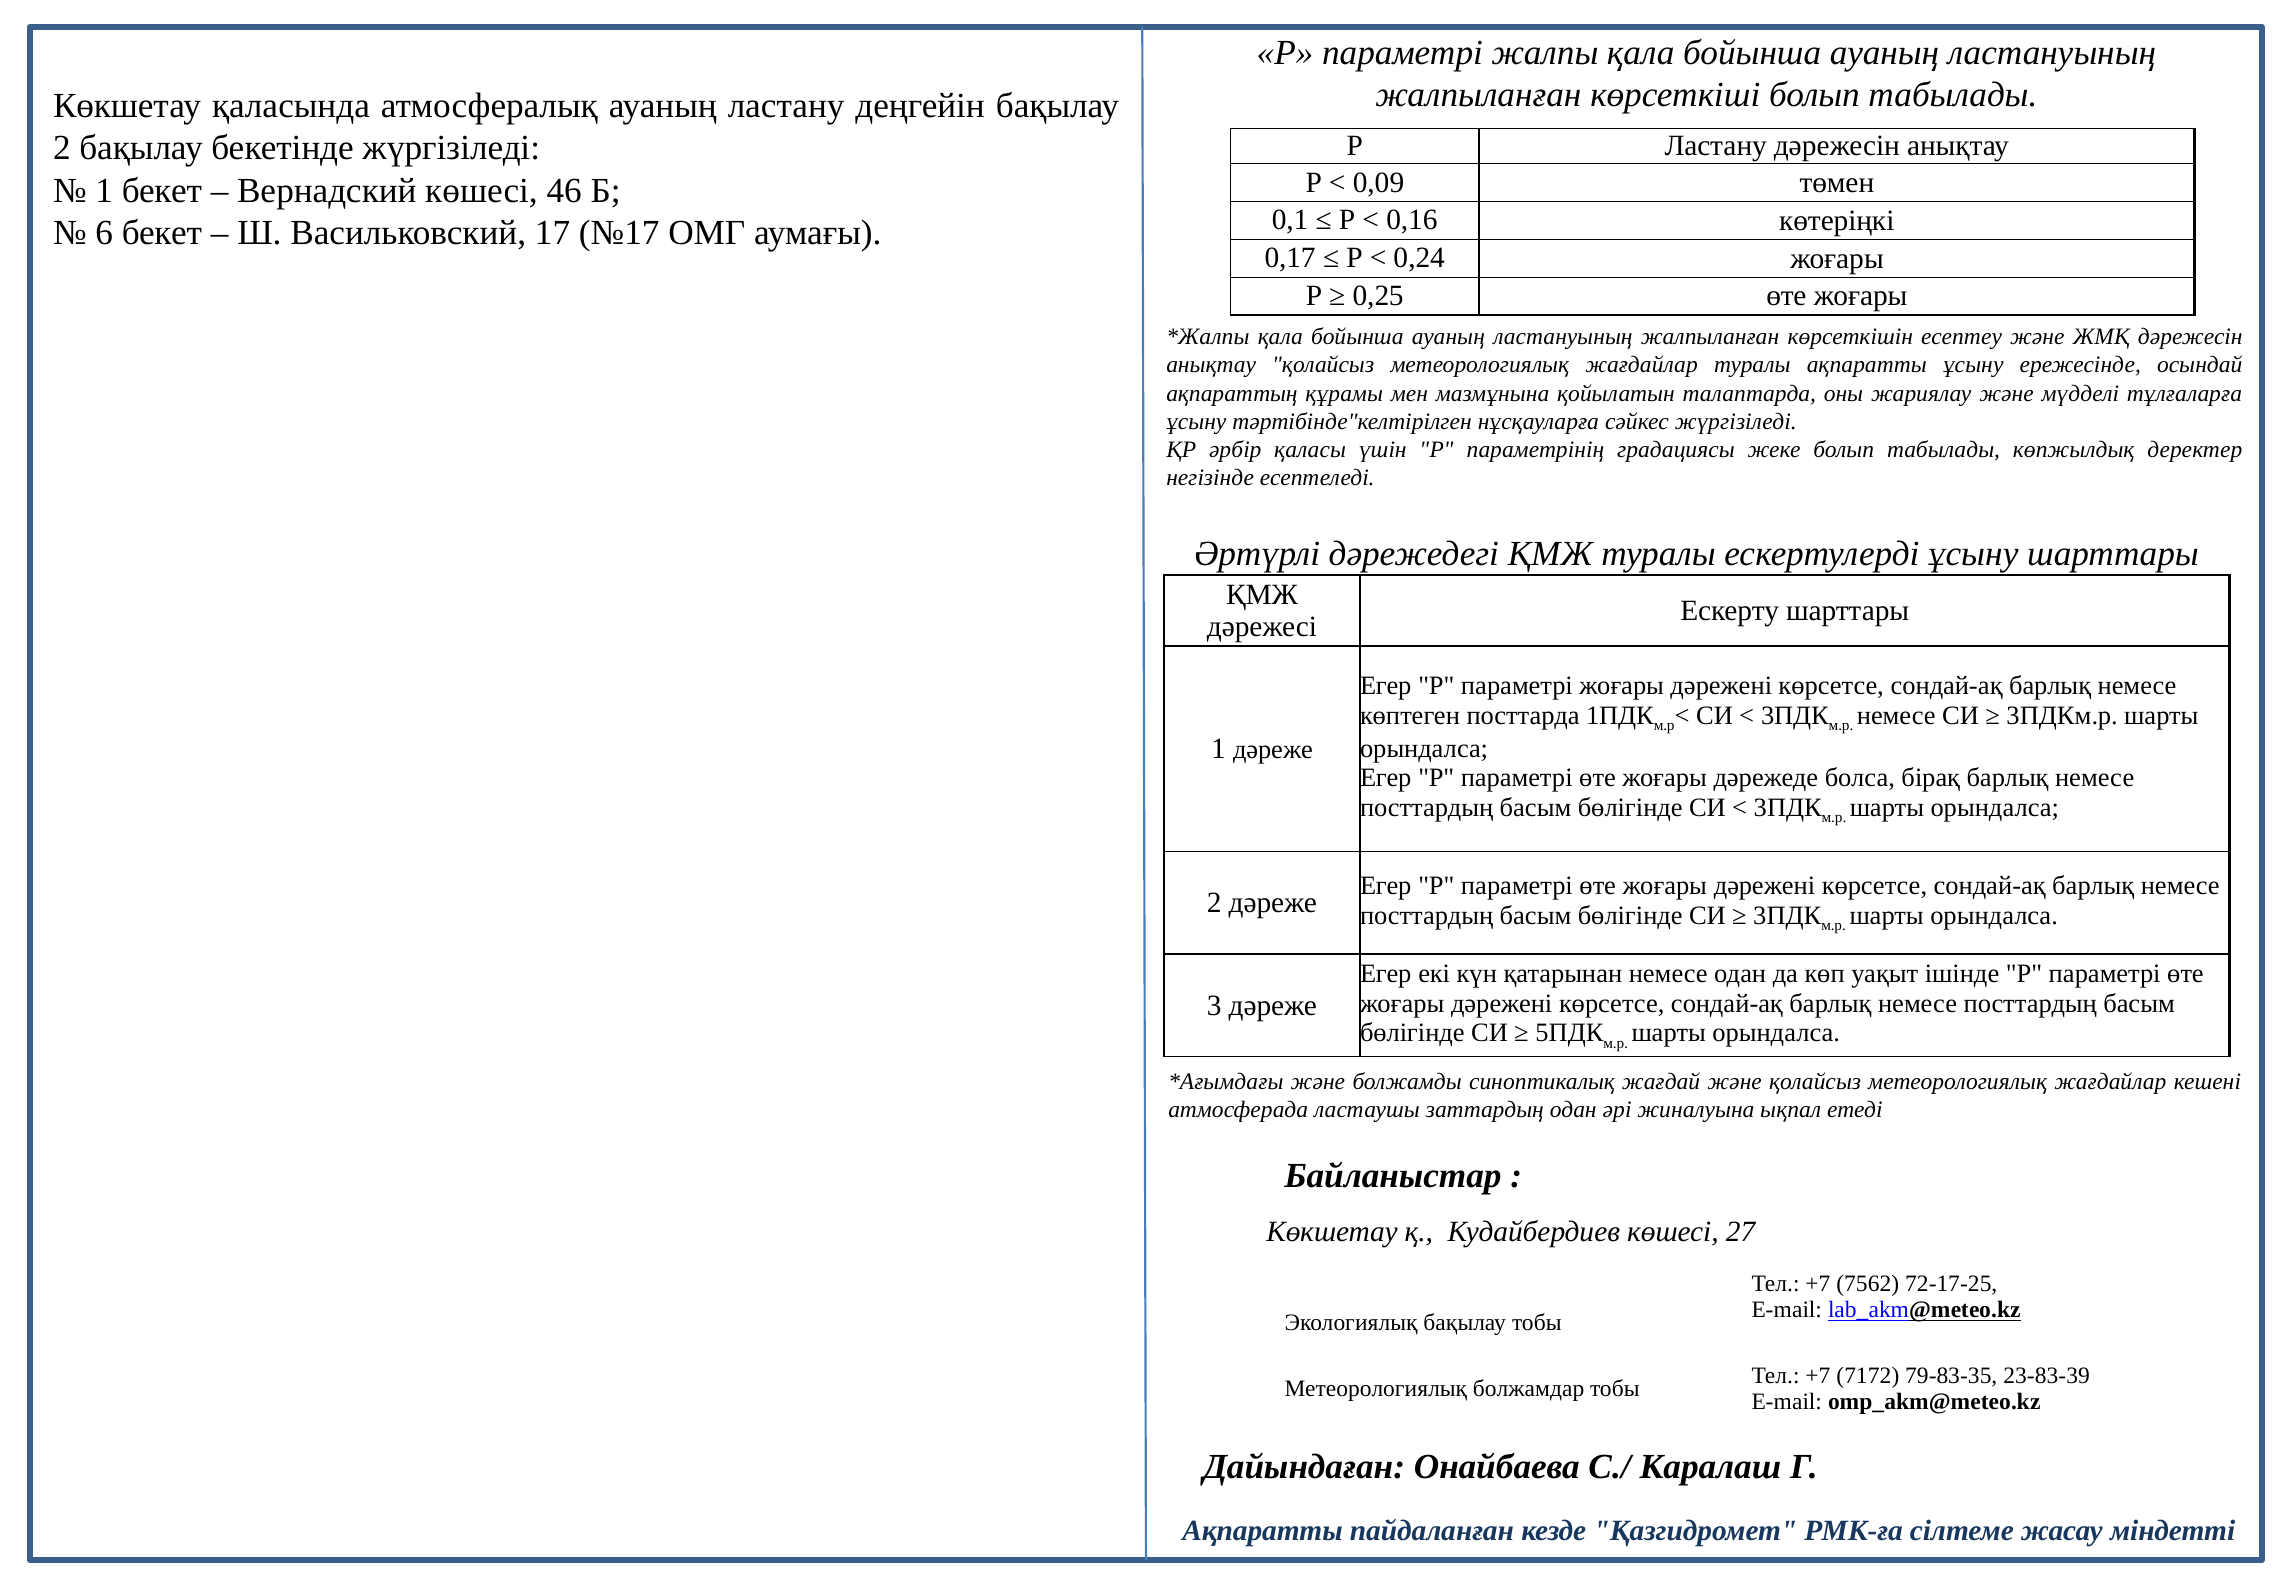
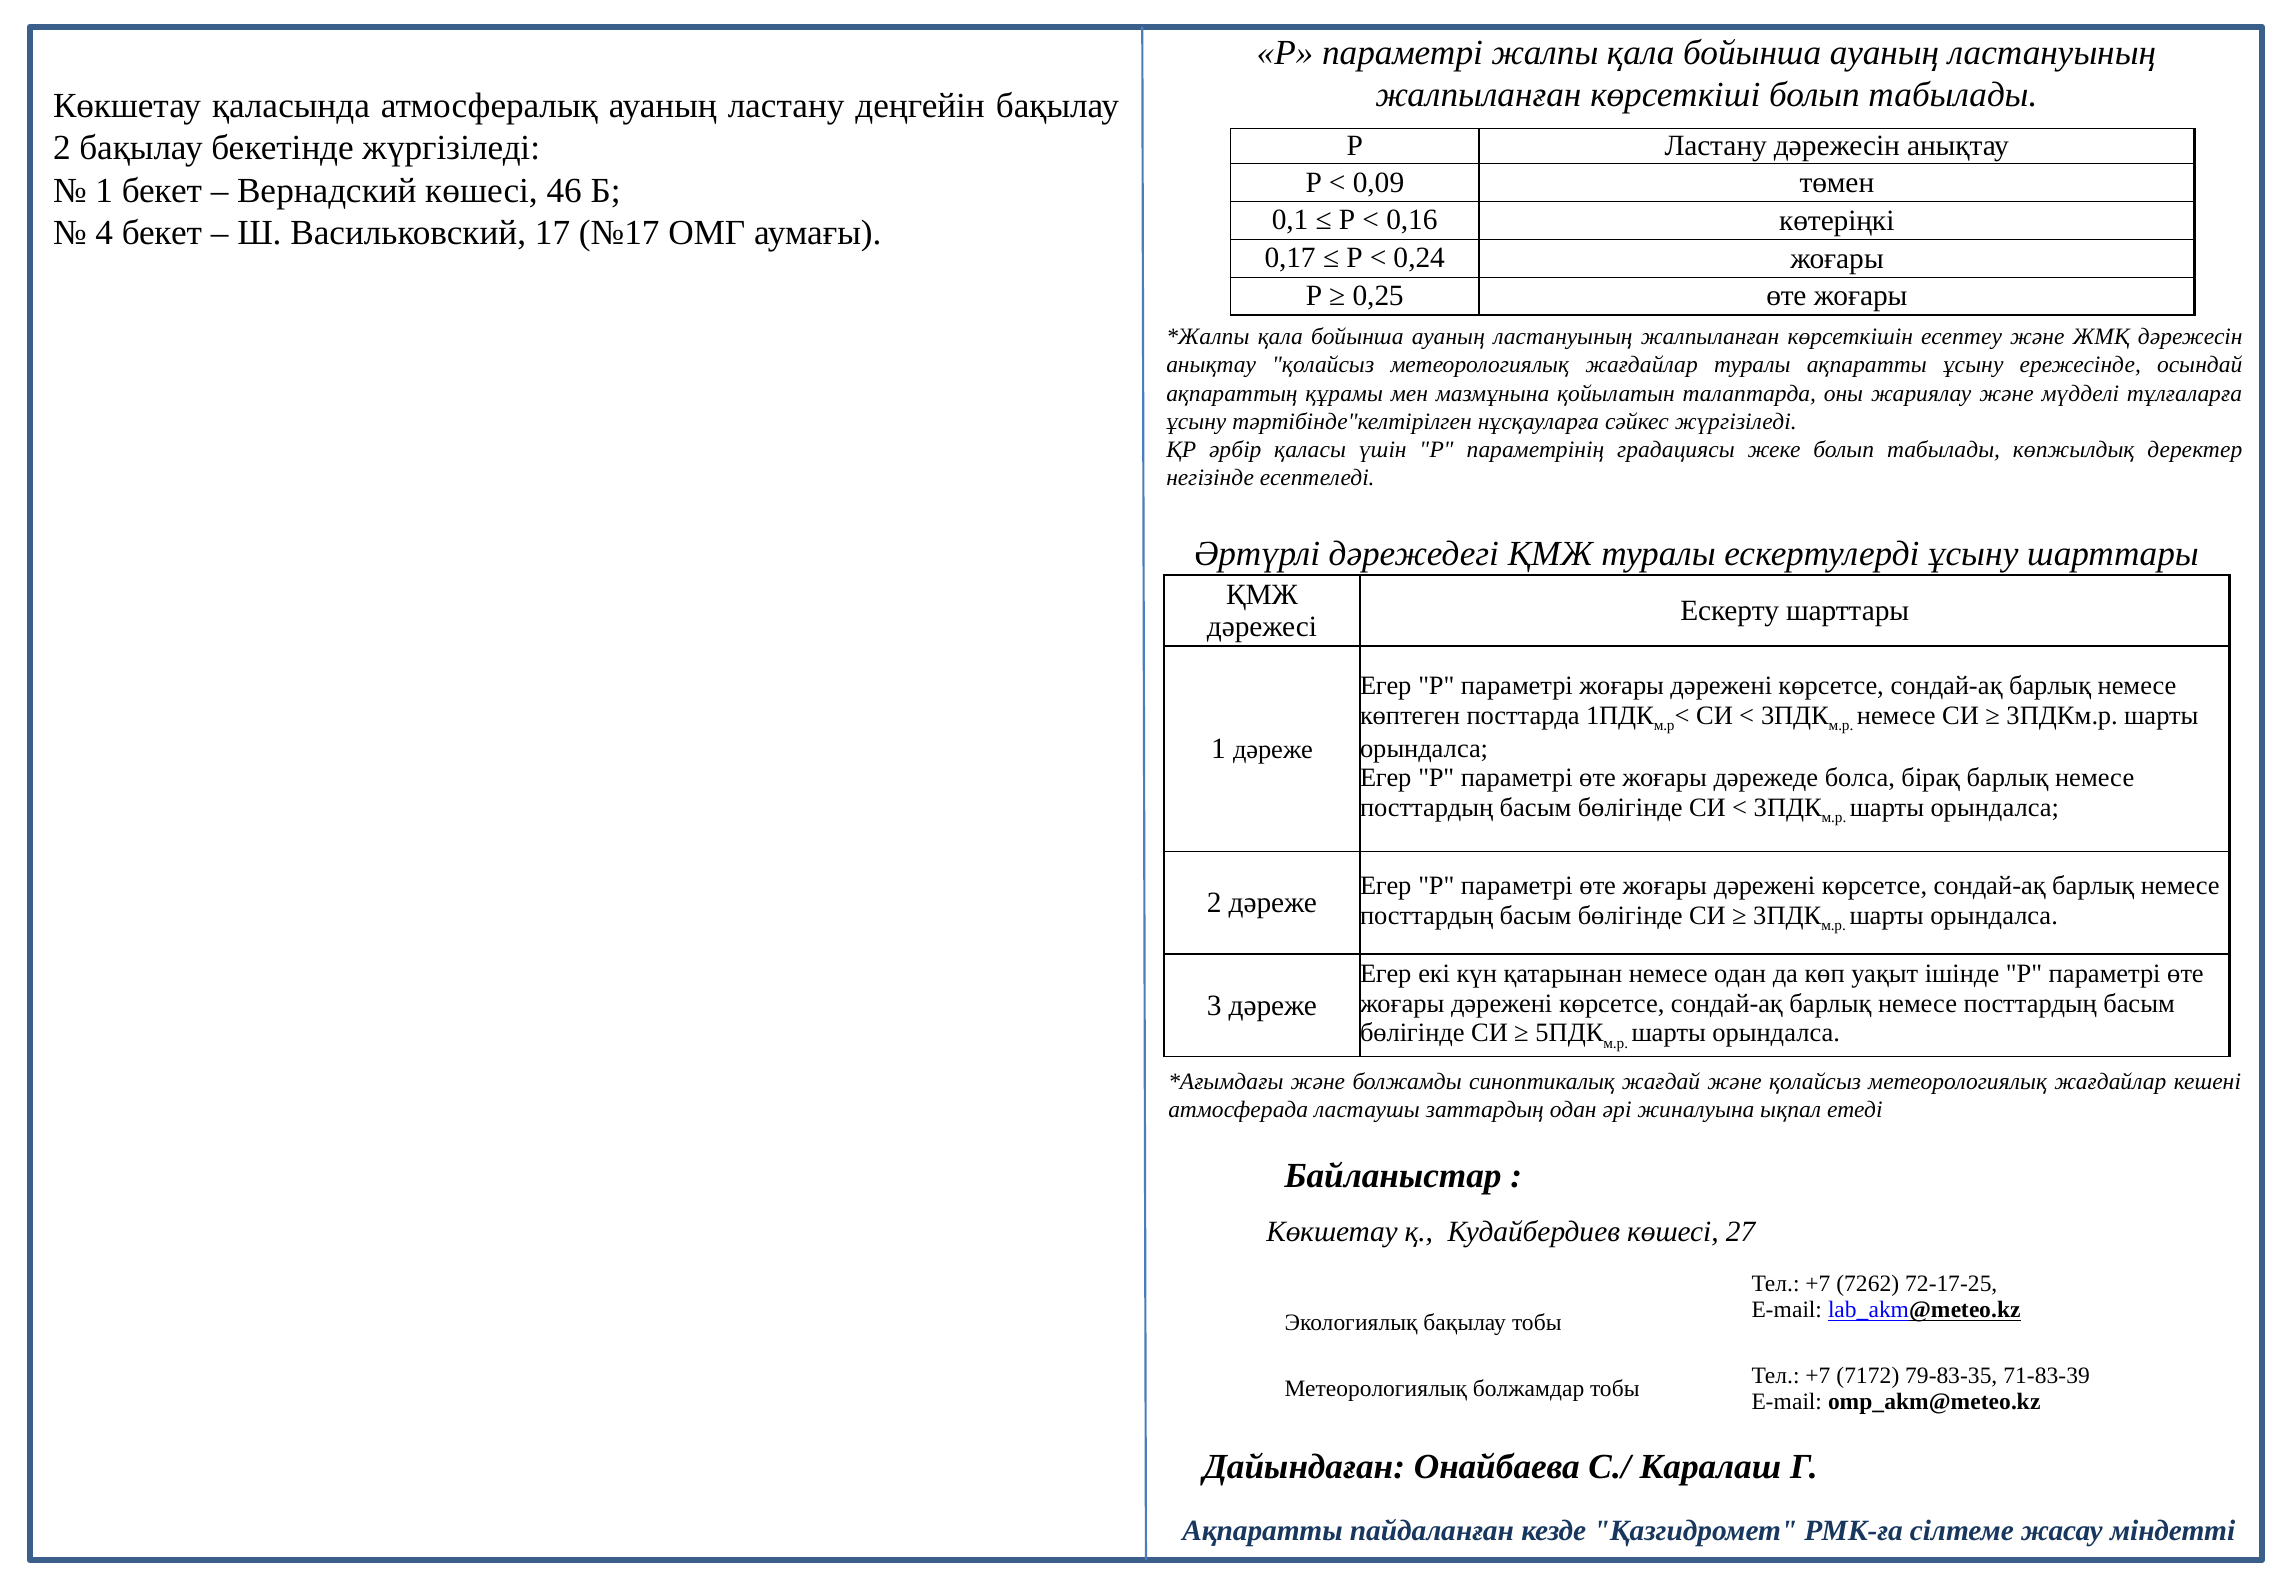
6: 6 -> 4 (104, 233)
7562: 7562 -> 7262 (1868, 1284)
23-83-39: 23-83-39 -> 71-83-39 (2047, 1375)
